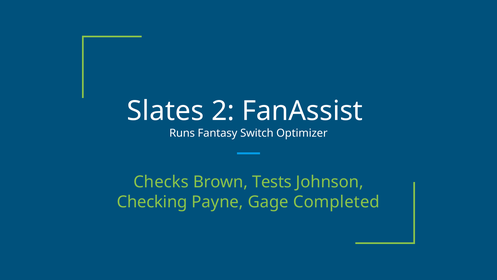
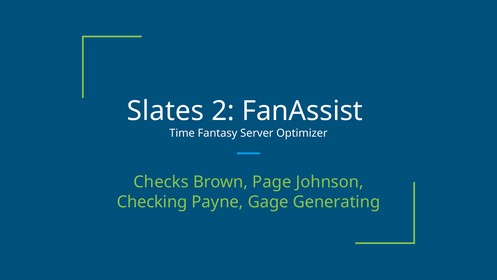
Runs: Runs -> Time (182, 133)
Switch: Switch -> Server (257, 133)
Tests: Tests -> Page (272, 182)
Completed: Completed -> Generating (337, 202)
